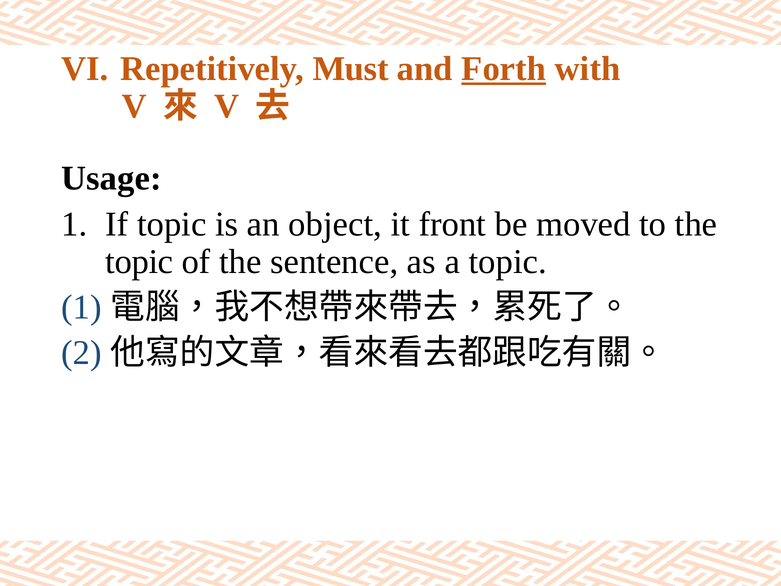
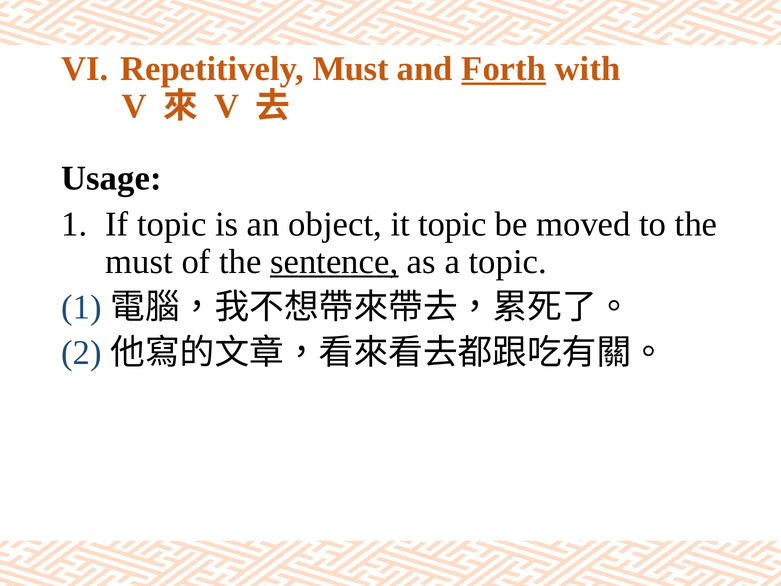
it front: front -> topic (452, 224)
topic: topic -> must (139, 262)
sentence underline: none -> present (334, 262)
